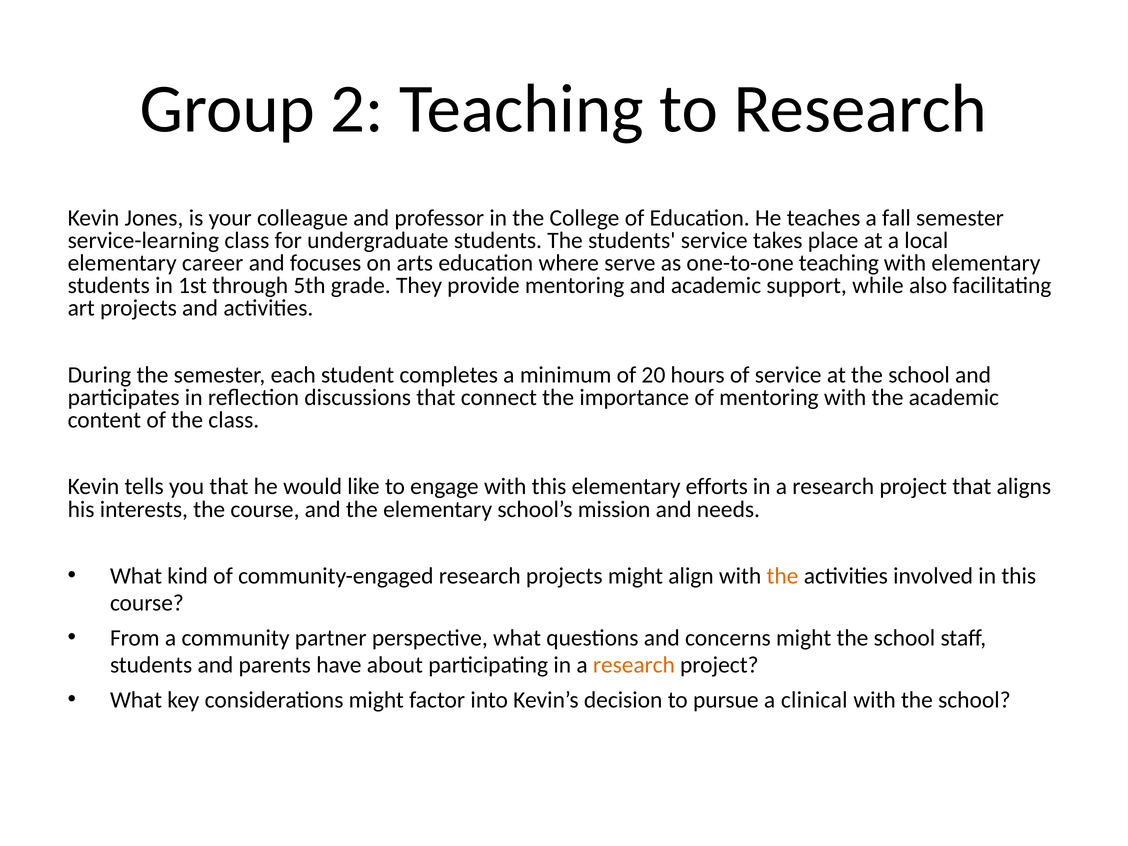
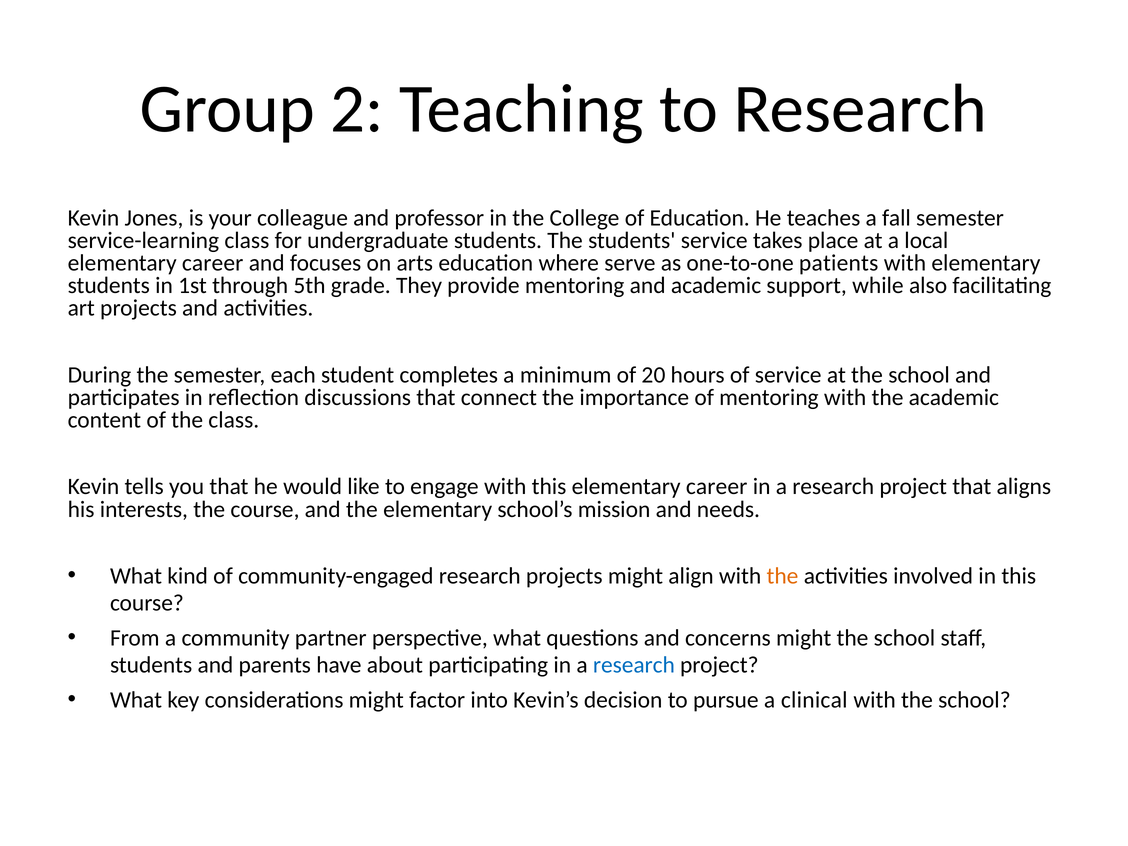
one-to-one teaching: teaching -> patients (839, 263)
this elementary efforts: efforts -> career (717, 487)
research colour: orange -> blue (634, 665)
